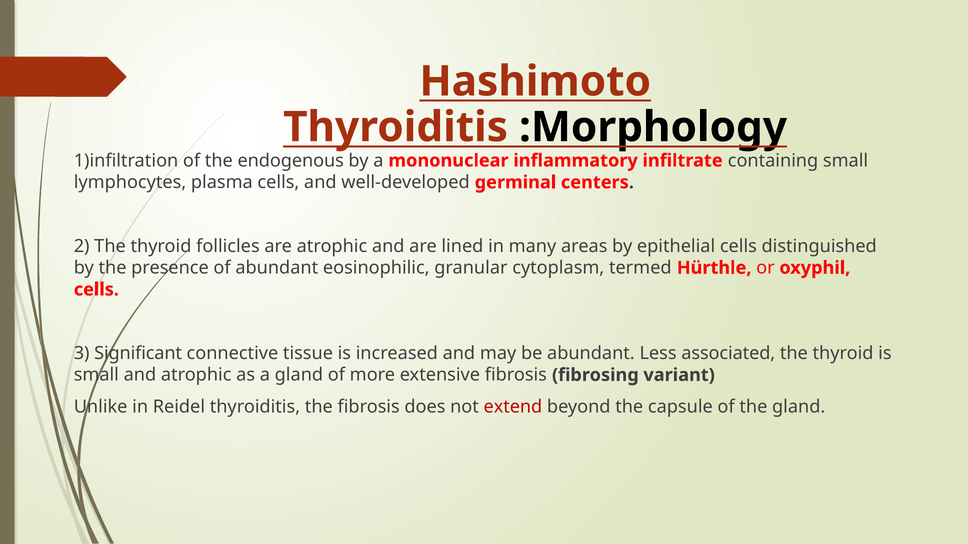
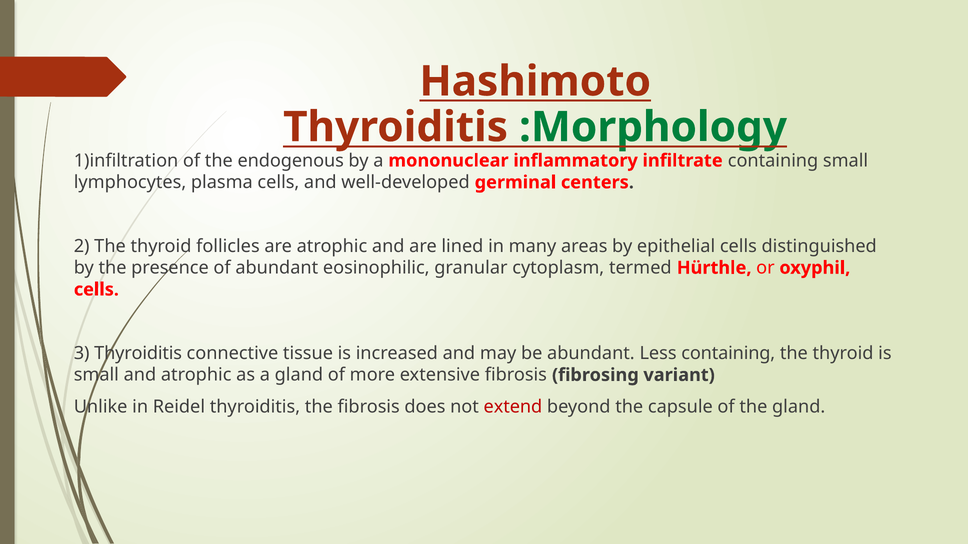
:Morphology colour: black -> green (653, 127)
3 Significant: Significant -> Thyroiditis (138, 354)
Less associated: associated -> containing (728, 354)
